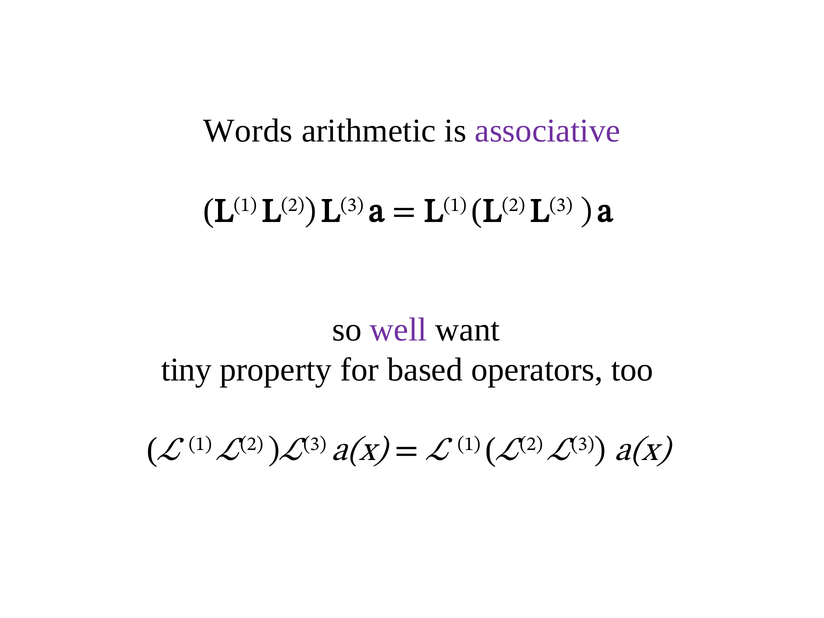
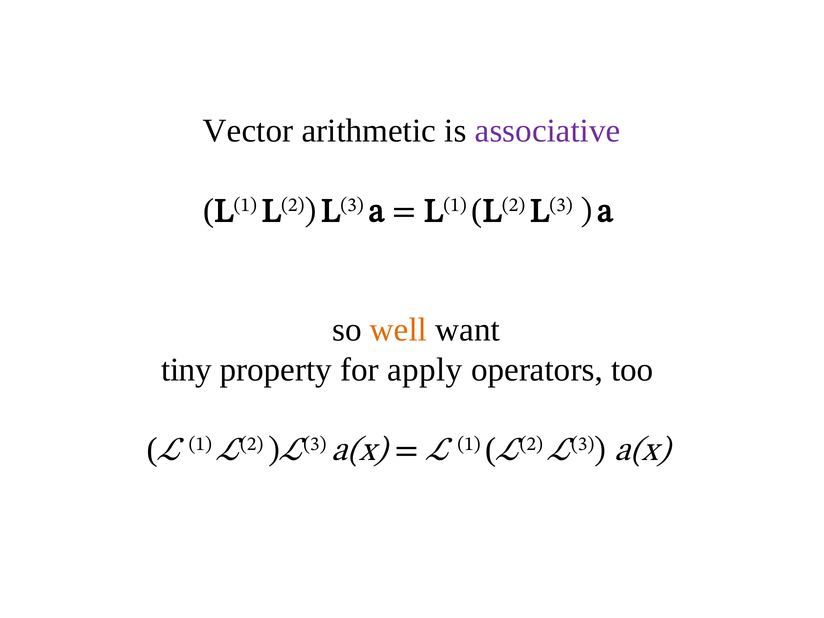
Words: Words -> Vector (248, 131)
well colour: purple -> orange (398, 330)
based: based -> apply (425, 370)
